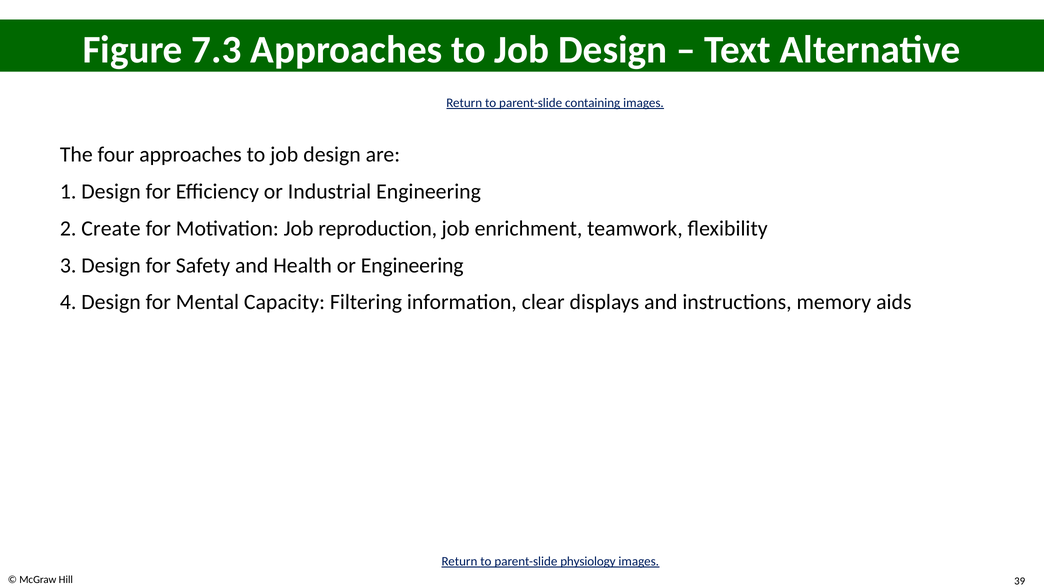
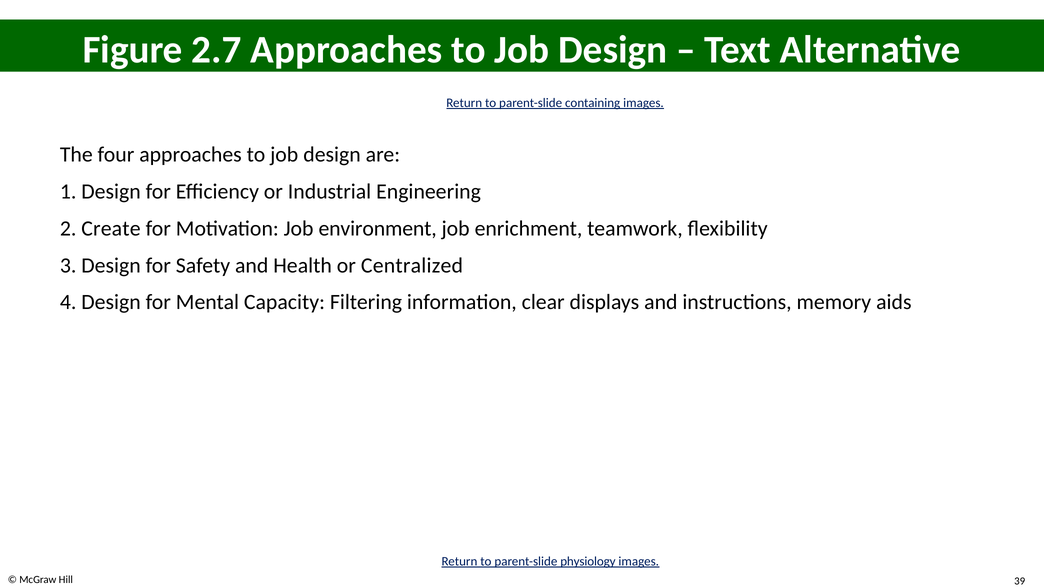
7.3: 7.3 -> 2.7 (216, 50)
reproduction: reproduction -> environment (378, 228)
or Engineering: Engineering -> Centralized (412, 265)
